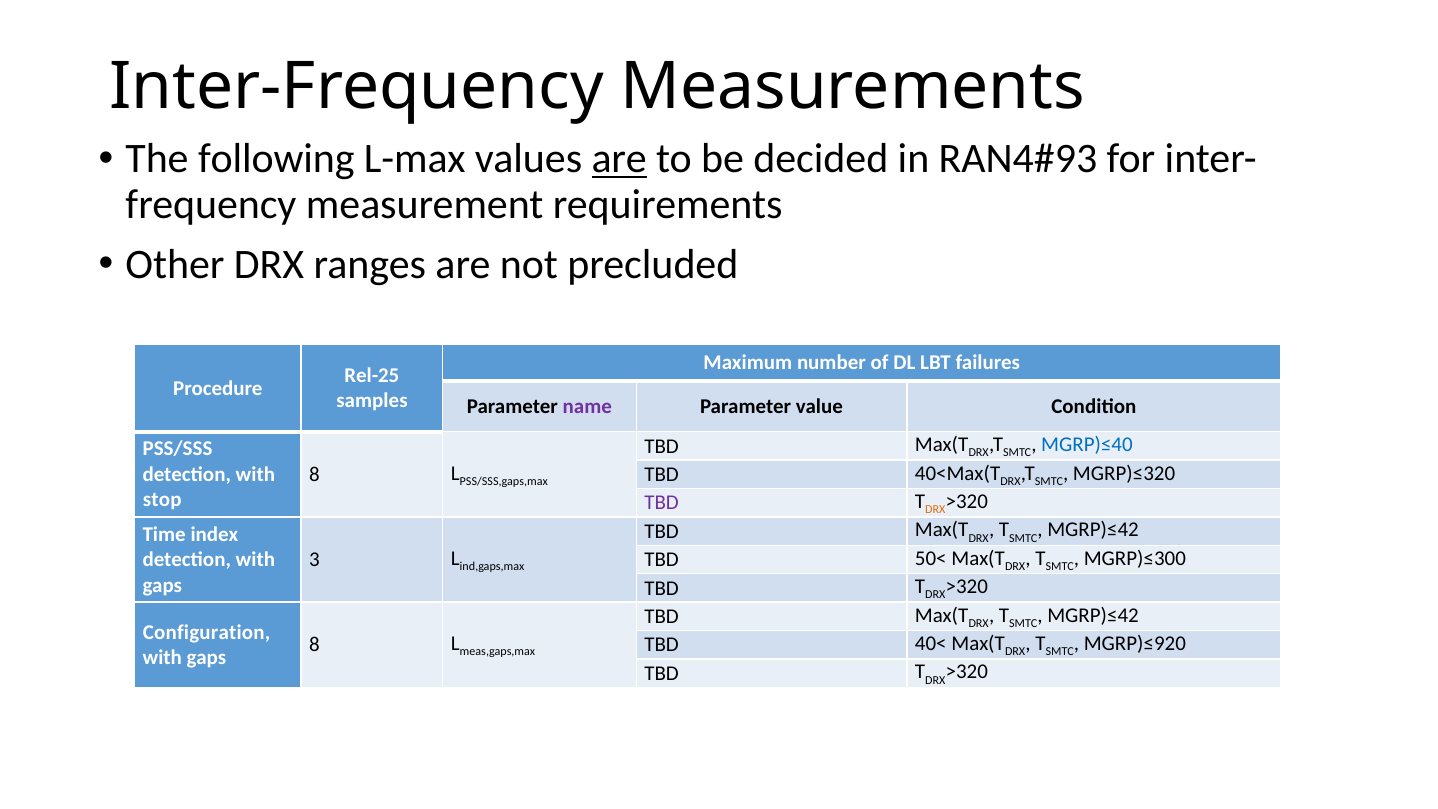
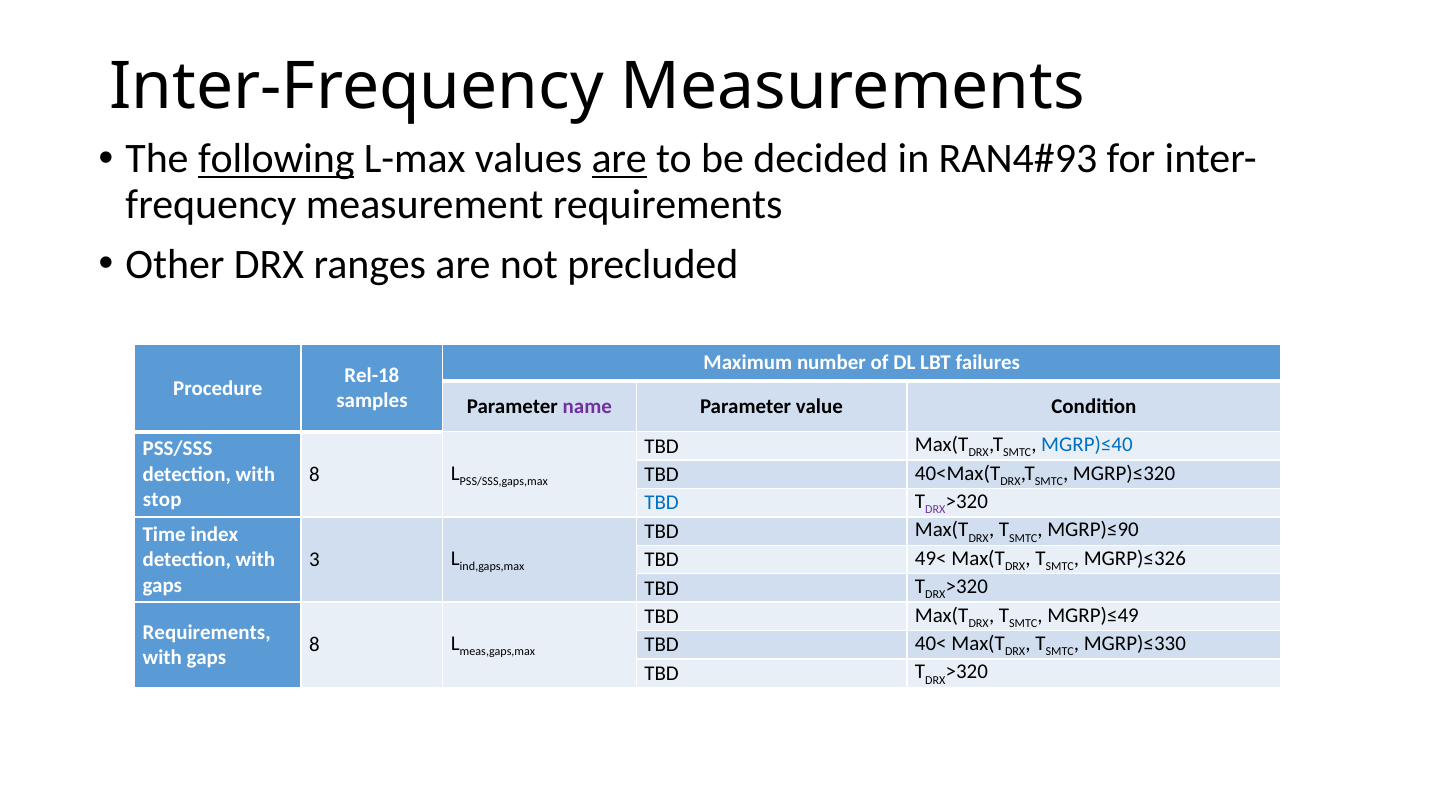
following underline: none -> present (276, 159)
Rel-25: Rel-25 -> Rel-18 (372, 375)
TBD colour: purple -> blue (662, 503)
DRX colour: orange -> purple (935, 510)
MGRP)≤42: MGRP)≤42 -> MGRP)≤90 (1093, 530)
50<: 50< -> 49< (931, 558)
MGRP)≤300: MGRP)≤300 -> MGRP)≤326 (1135, 558)
MGRP)≤42: MGRP)≤42 -> MGRP)≤49 (1093, 615)
Configuration: Configuration -> Requirements (207, 632)
MGRP)≤920: MGRP)≤920 -> MGRP)≤330 (1135, 643)
